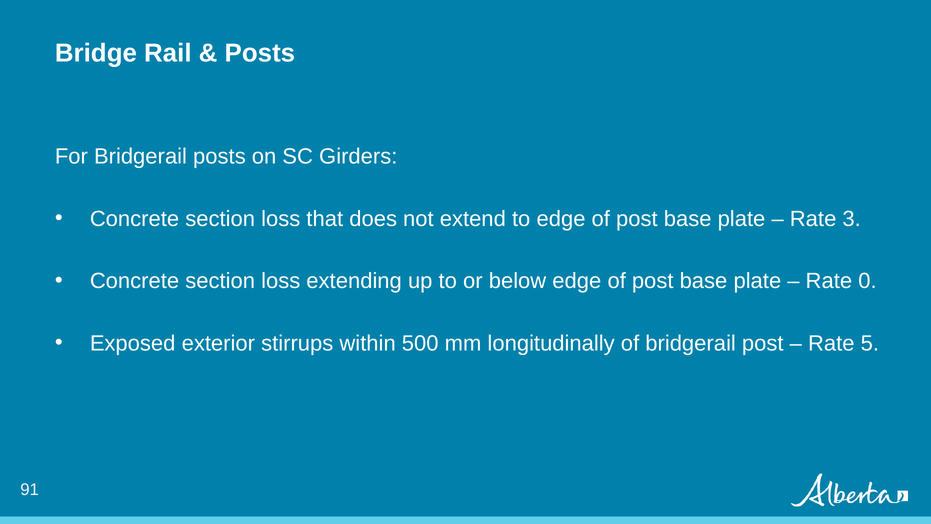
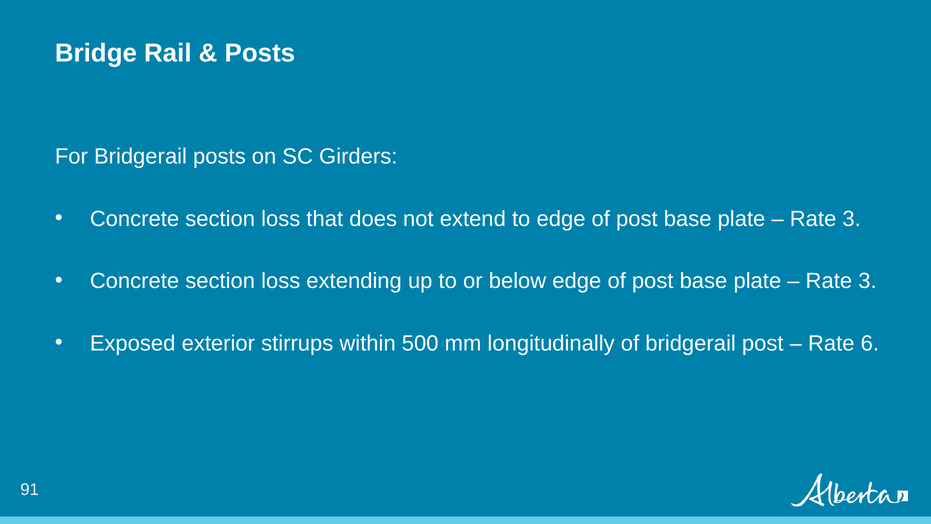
0: 0 -> 3 (867, 281)
5: 5 -> 6 (870, 343)
